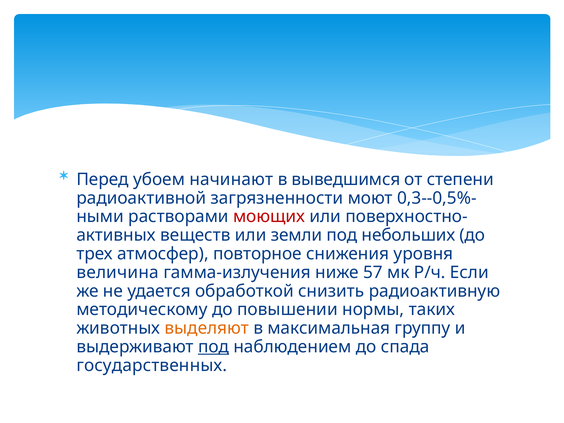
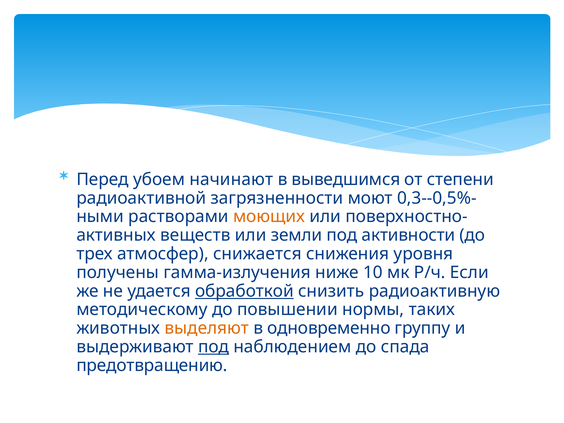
моющих colour: red -> orange (269, 217)
небольших: небольших -> активности (408, 235)
повторное: повторное -> снижается (257, 254)
величина: величина -> получены (118, 272)
57: 57 -> 10 (373, 272)
обработкой underline: none -> present (244, 291)
максимальная: максимальная -> одновременно (329, 328)
государственных: государственных -> предотвращению (152, 365)
